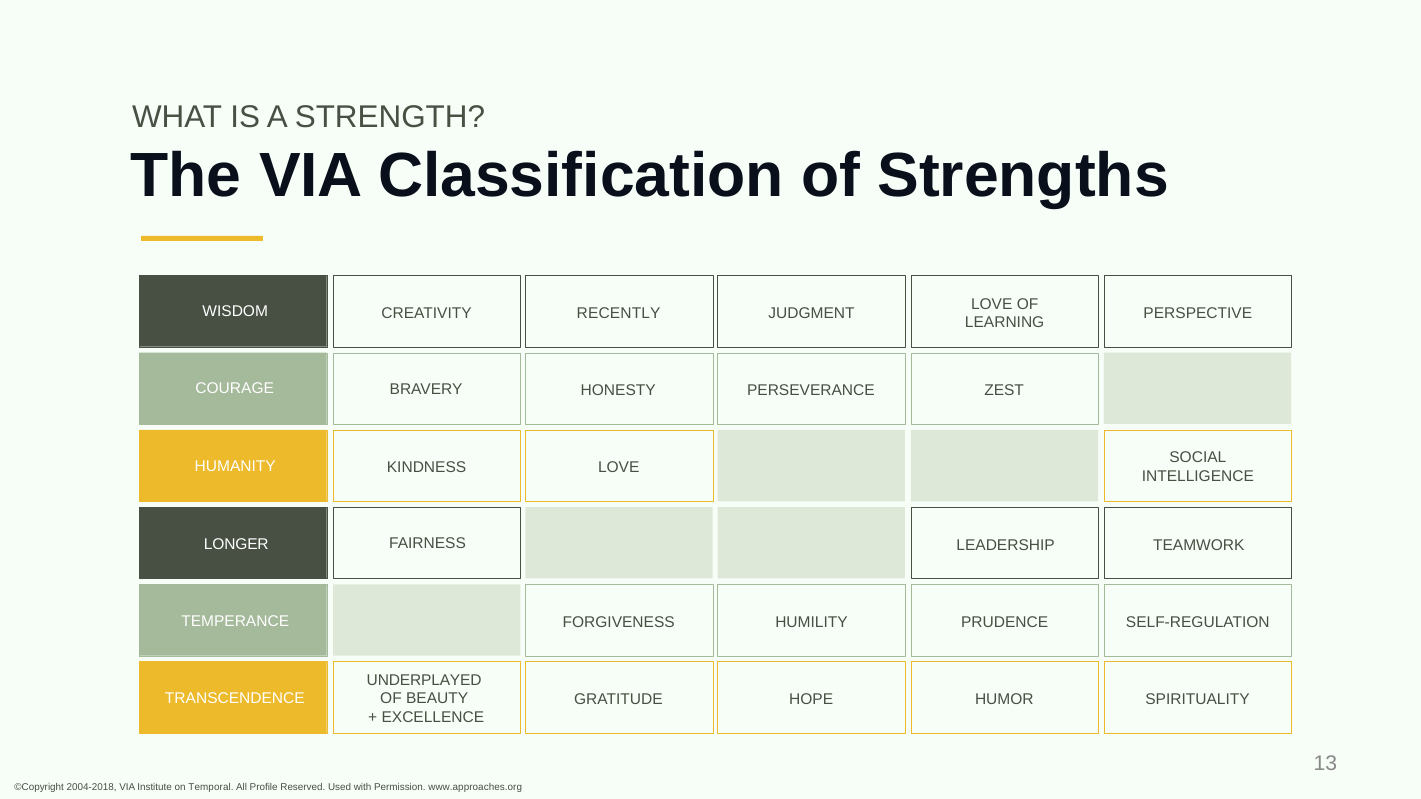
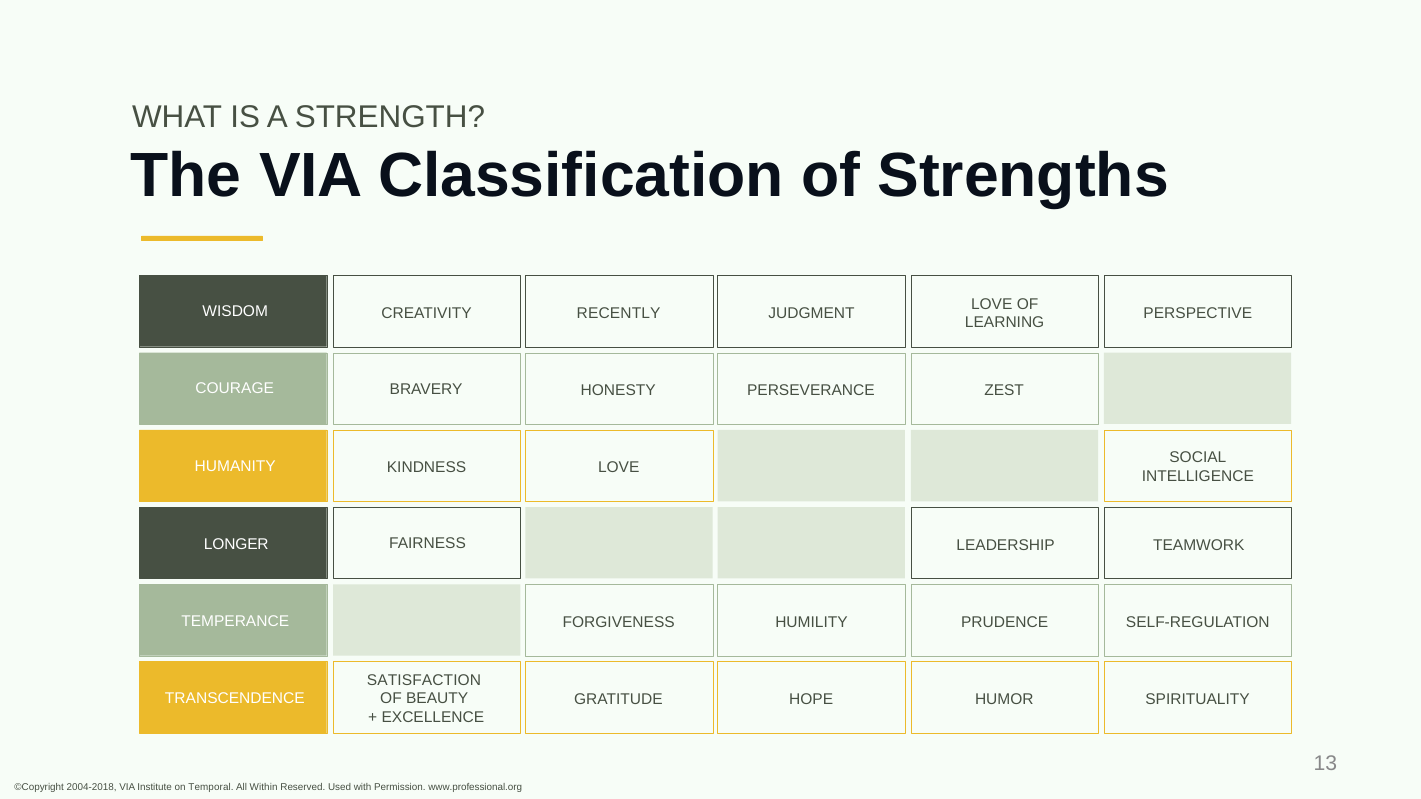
UNDERPLAYED: UNDERPLAYED -> SATISFACTION (424, 680)
Profile: Profile -> Within (264, 788)
www.approaches.org: www.approaches.org -> www.professional.org (475, 788)
